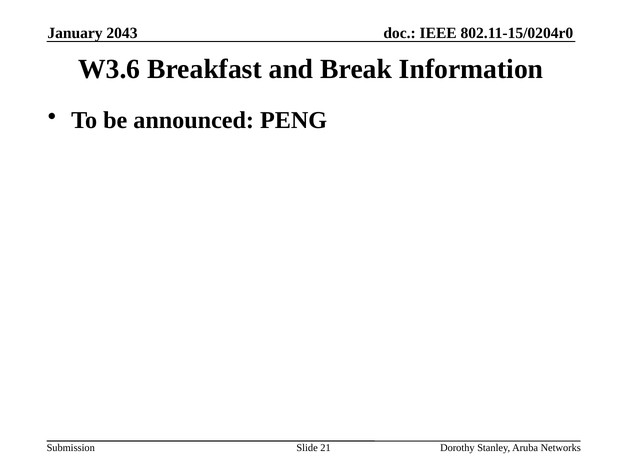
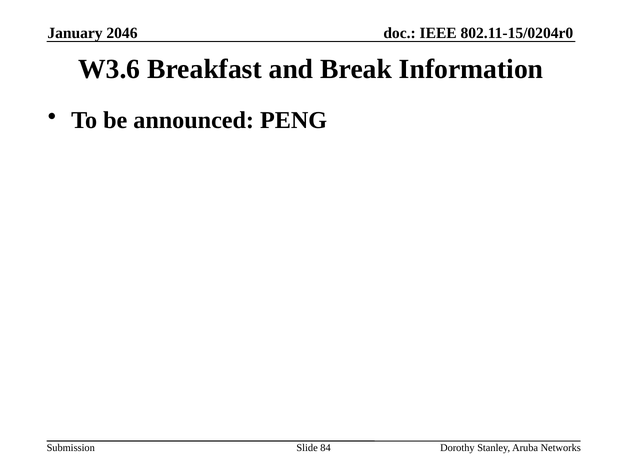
2043: 2043 -> 2046 (122, 33)
21: 21 -> 84 (326, 447)
